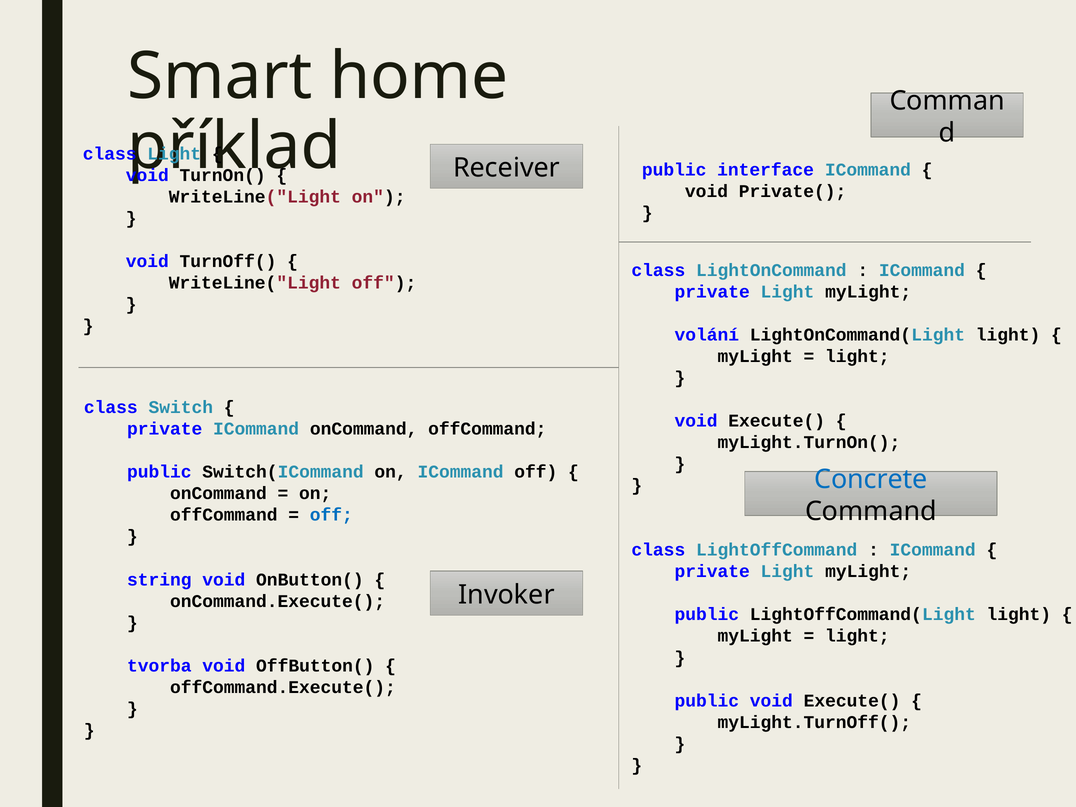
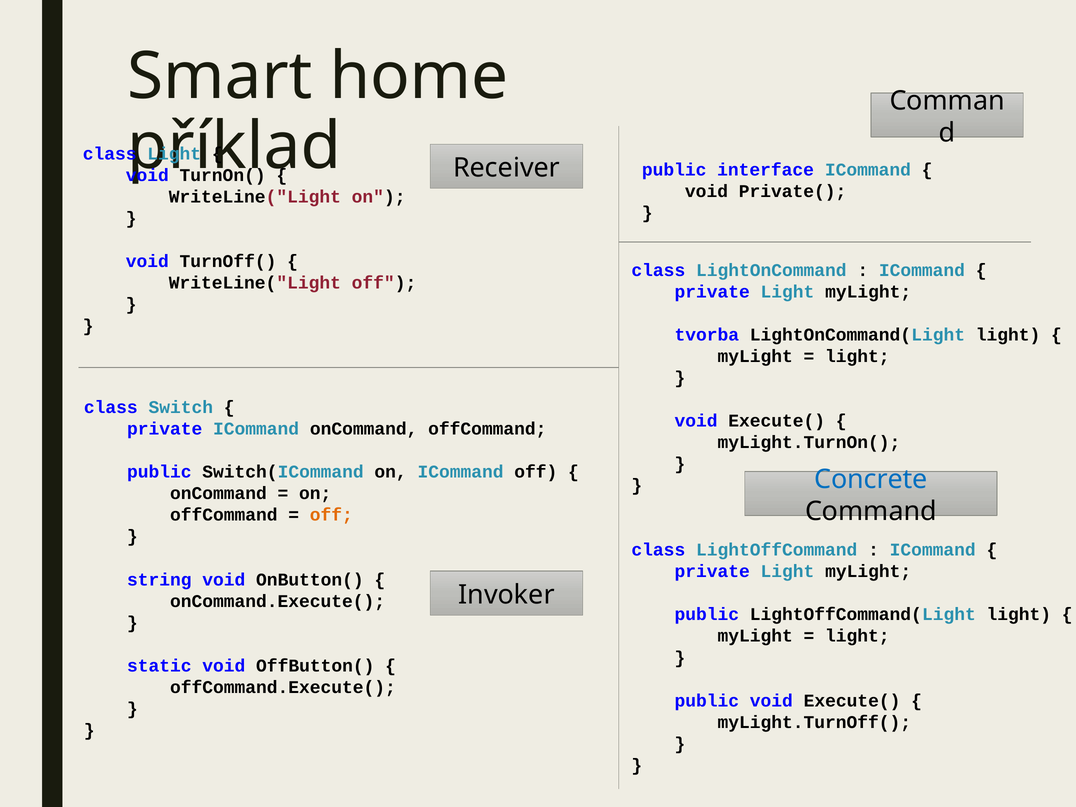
volání: volání -> tvorba (707, 335)
off colour: blue -> orange (331, 515)
tvorba: tvorba -> static (159, 666)
